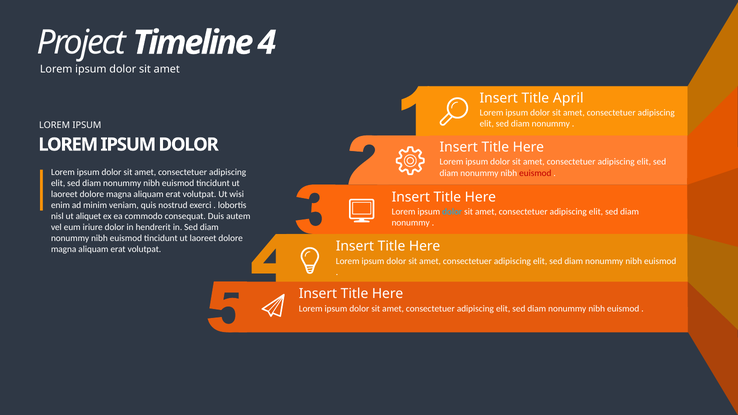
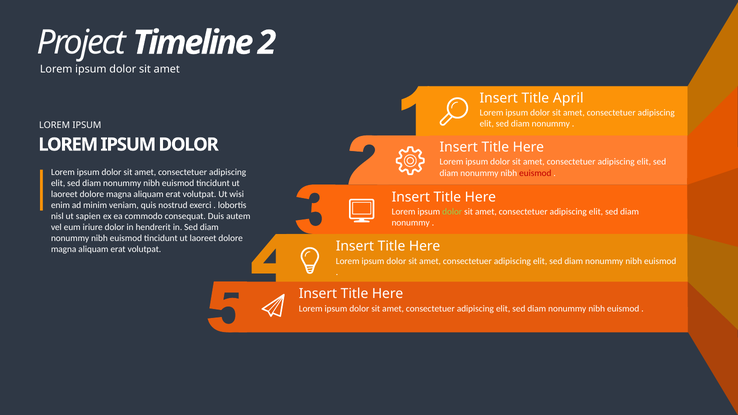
4: 4 -> 2 (267, 43)
dolor colour: light blue -> light green (452, 212)
aliquet: aliquet -> sapien (88, 216)
